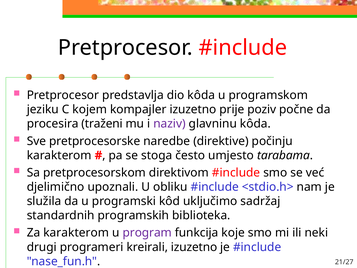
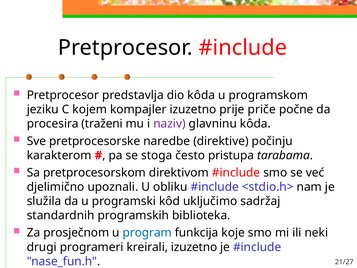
poziv: poziv -> priče (262, 109)
umjesto: umjesto -> pristupa (231, 155)
Za karakterom: karakterom -> prosječnom (76, 233)
program colour: purple -> blue (147, 233)
